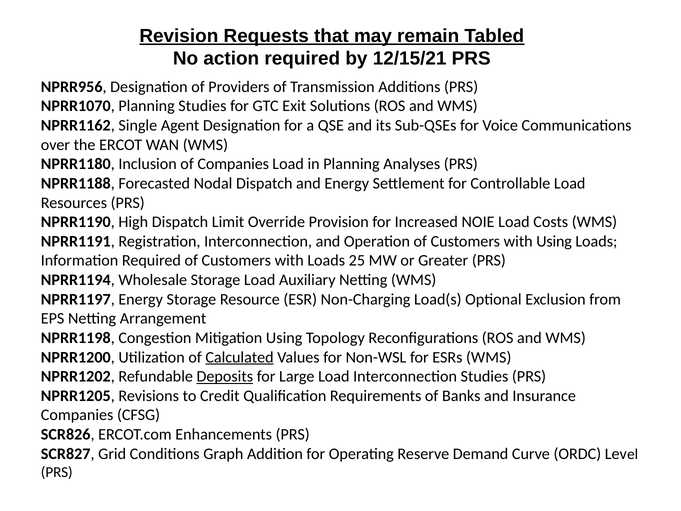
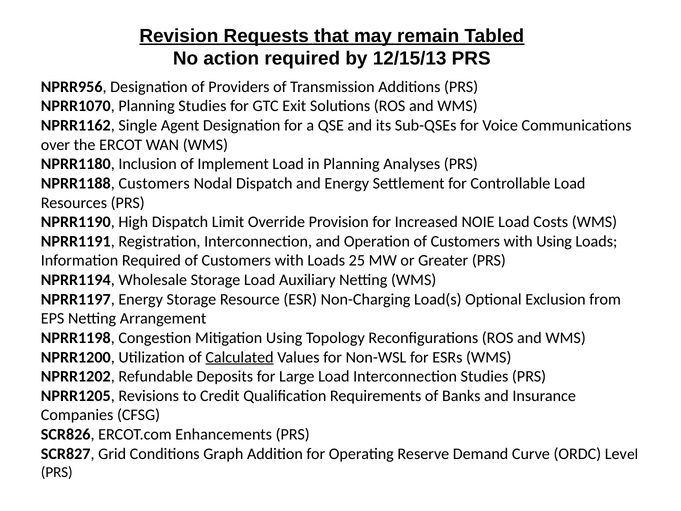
12/15/21: 12/15/21 -> 12/15/13 (410, 59)
of Companies: Companies -> Implement (233, 164)
NPRR1188 Forecasted: Forecasted -> Customers (154, 183)
Deposits underline: present -> none (225, 376)
